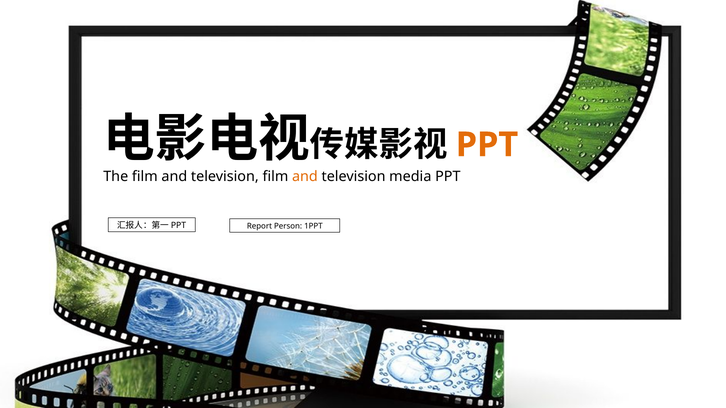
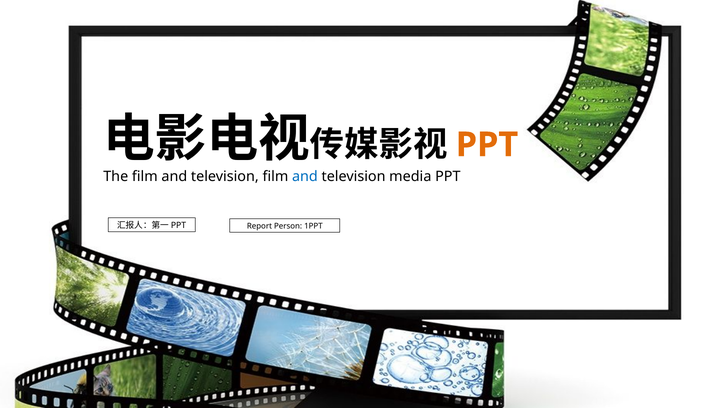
and colour: orange -> blue (305, 176)
